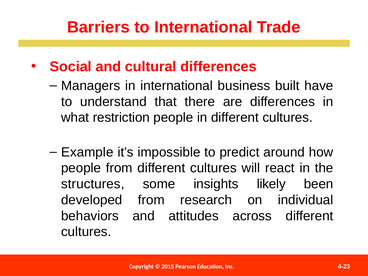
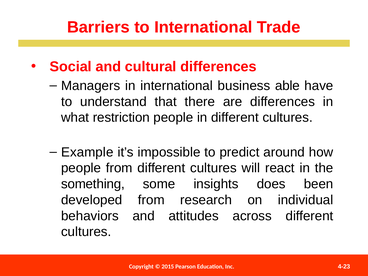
built: built -> able (287, 86)
structures: structures -> something (93, 184)
likely: likely -> does (271, 184)
